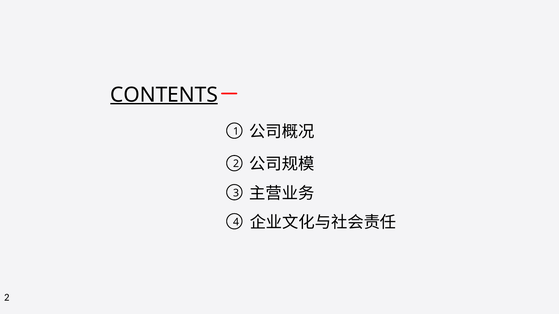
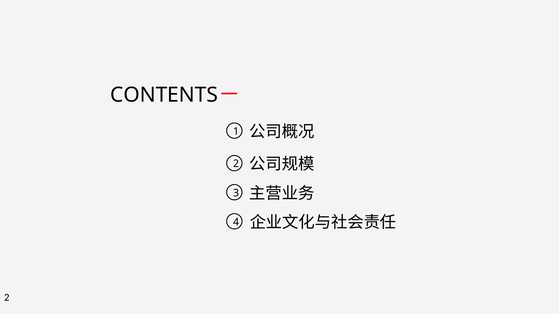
CONTENTS underline: present -> none (164, 95)
